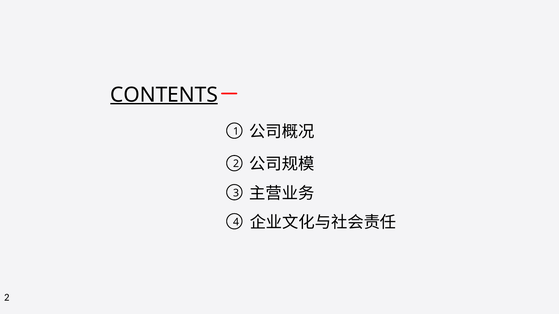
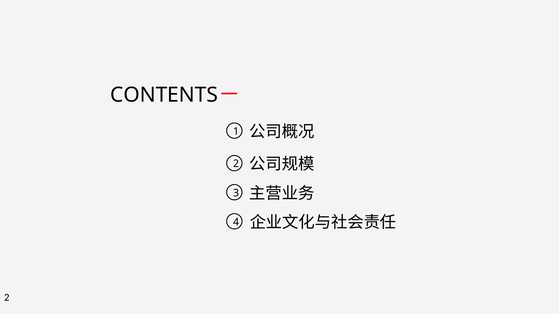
CONTENTS underline: present -> none (164, 95)
